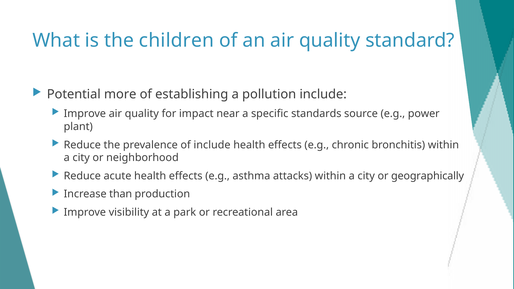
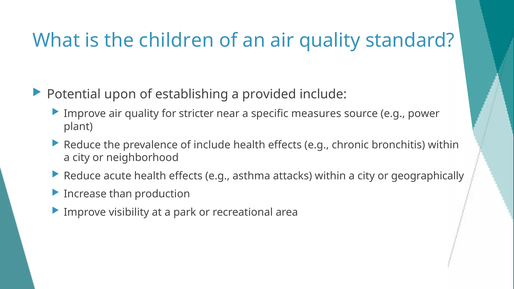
more: more -> upon (120, 94)
pollution: pollution -> provided (269, 94)
impact: impact -> stricter (196, 114)
standards: standards -> measures (316, 114)
